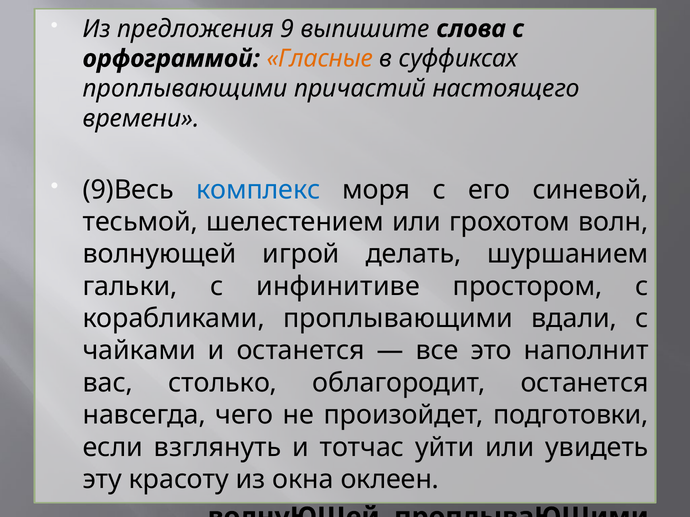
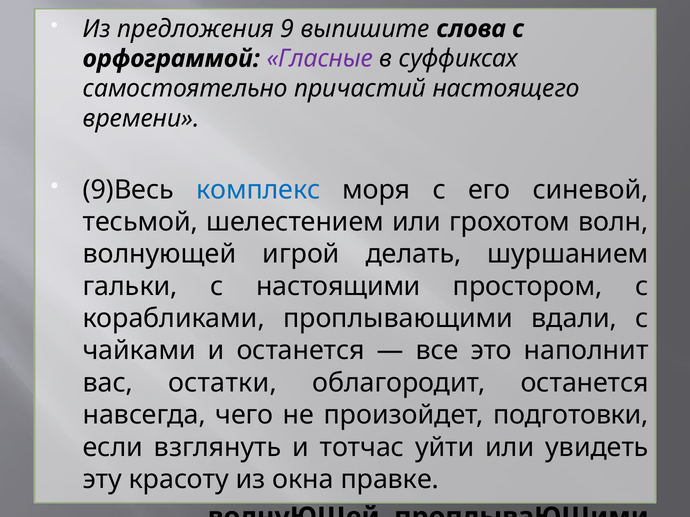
Гласные colour: orange -> purple (320, 59)
проплывающими: проплывающими -> самостоятельно (185, 89)
инфинитиве: инфинитиве -> настоящими (338, 287)
столько: столько -> остатки (222, 383)
оклеен: оклеен -> правке (390, 480)
